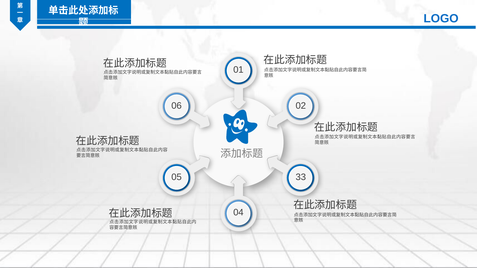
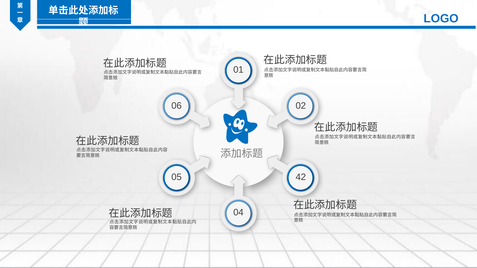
33: 33 -> 42 (301, 177)
